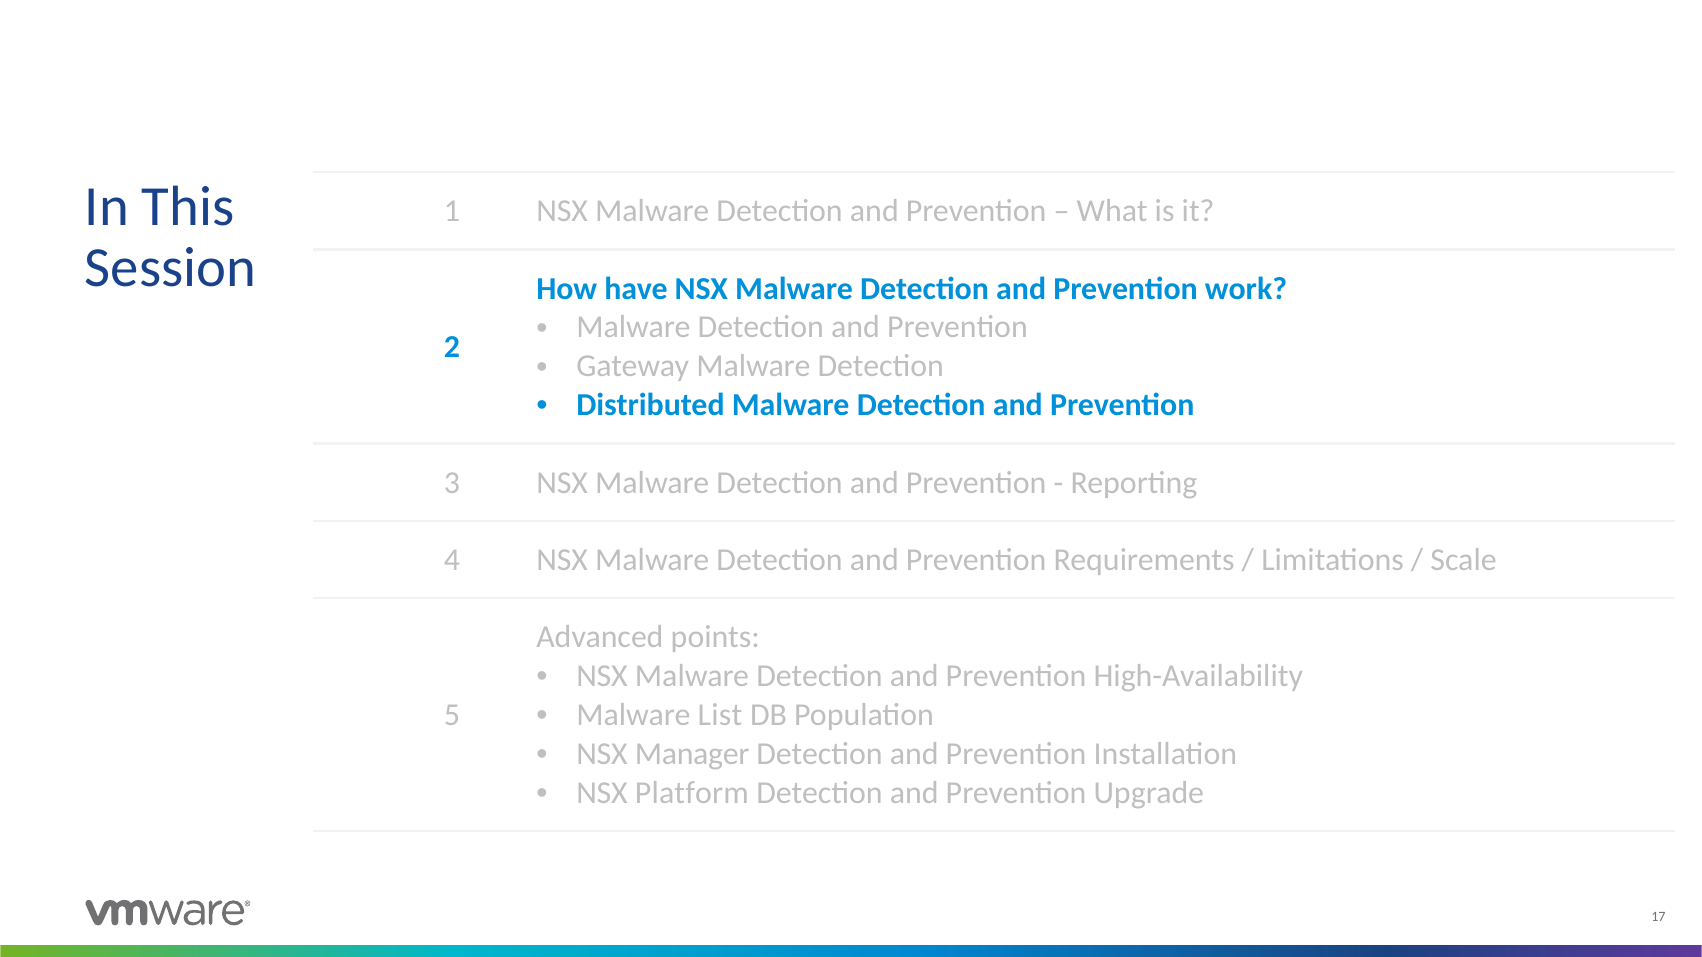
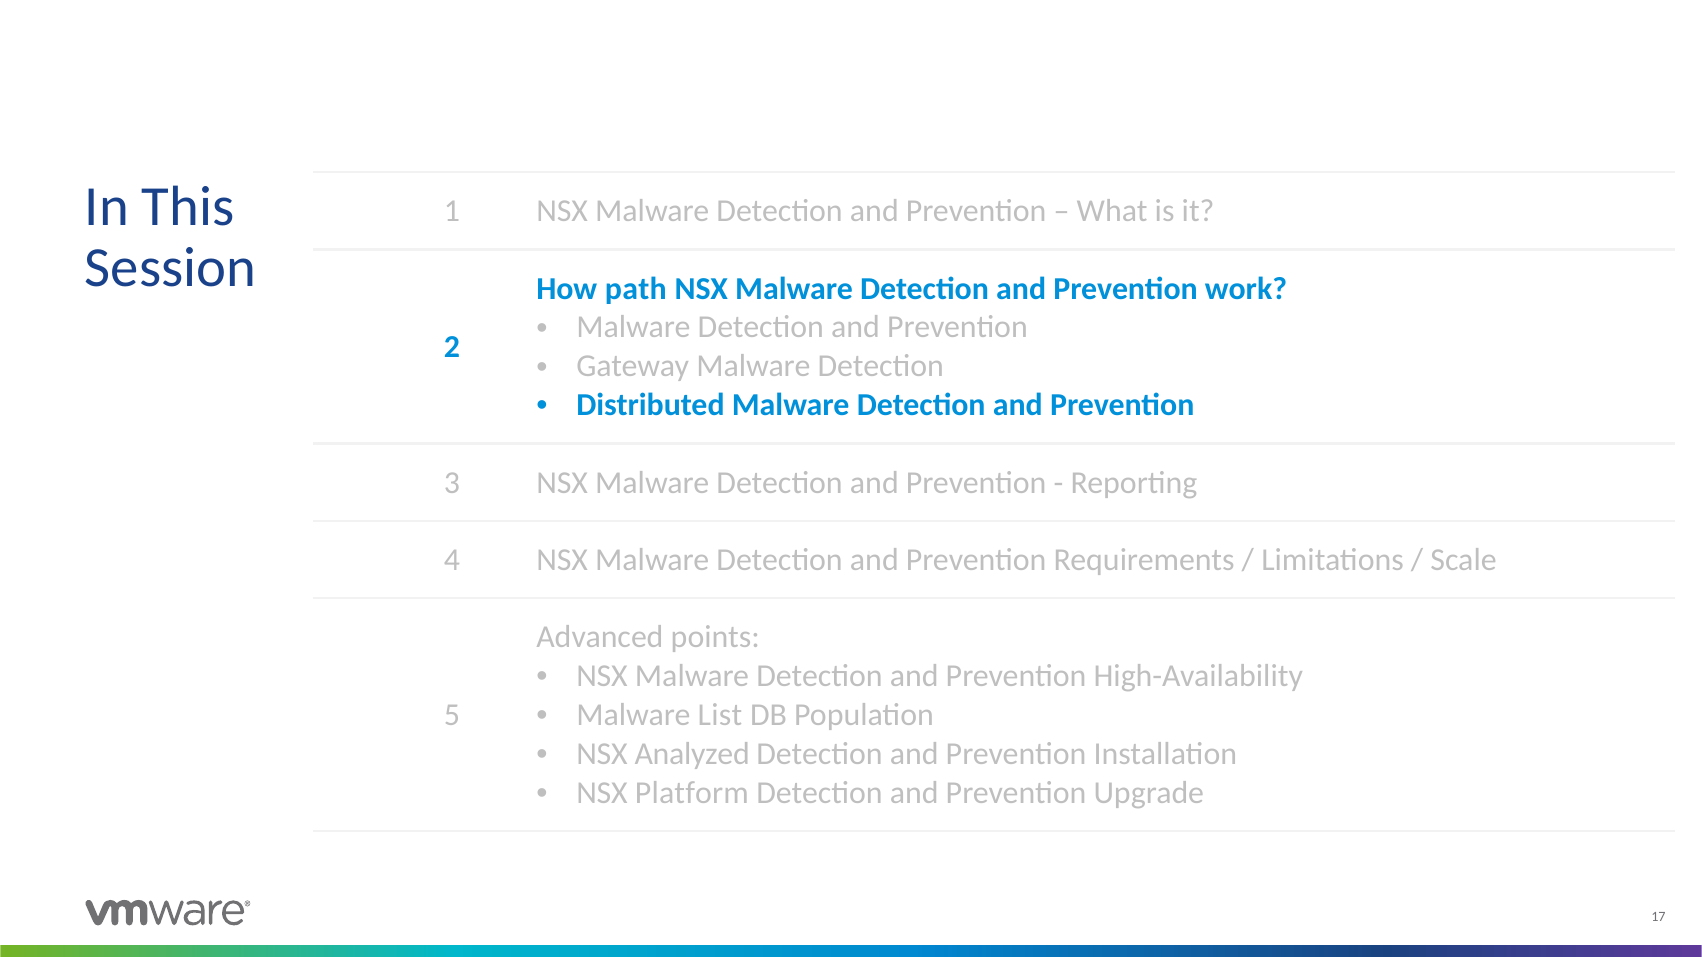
have: have -> path (636, 289)
Manager: Manager -> Analyzed (692, 754)
